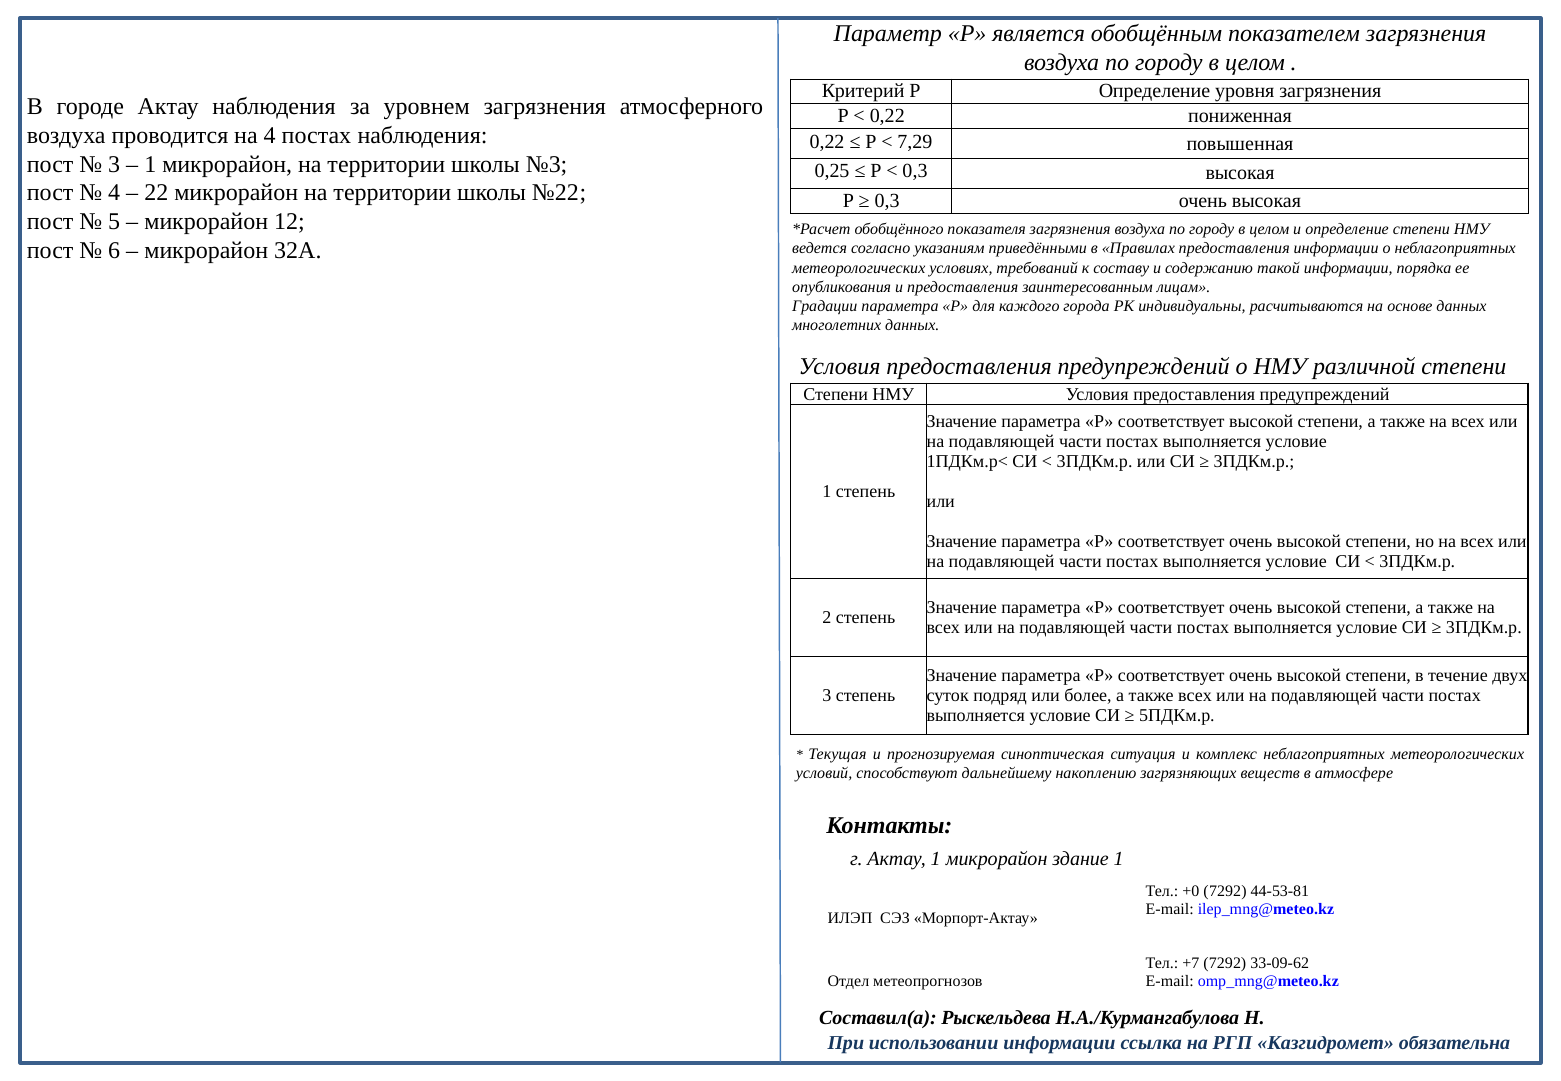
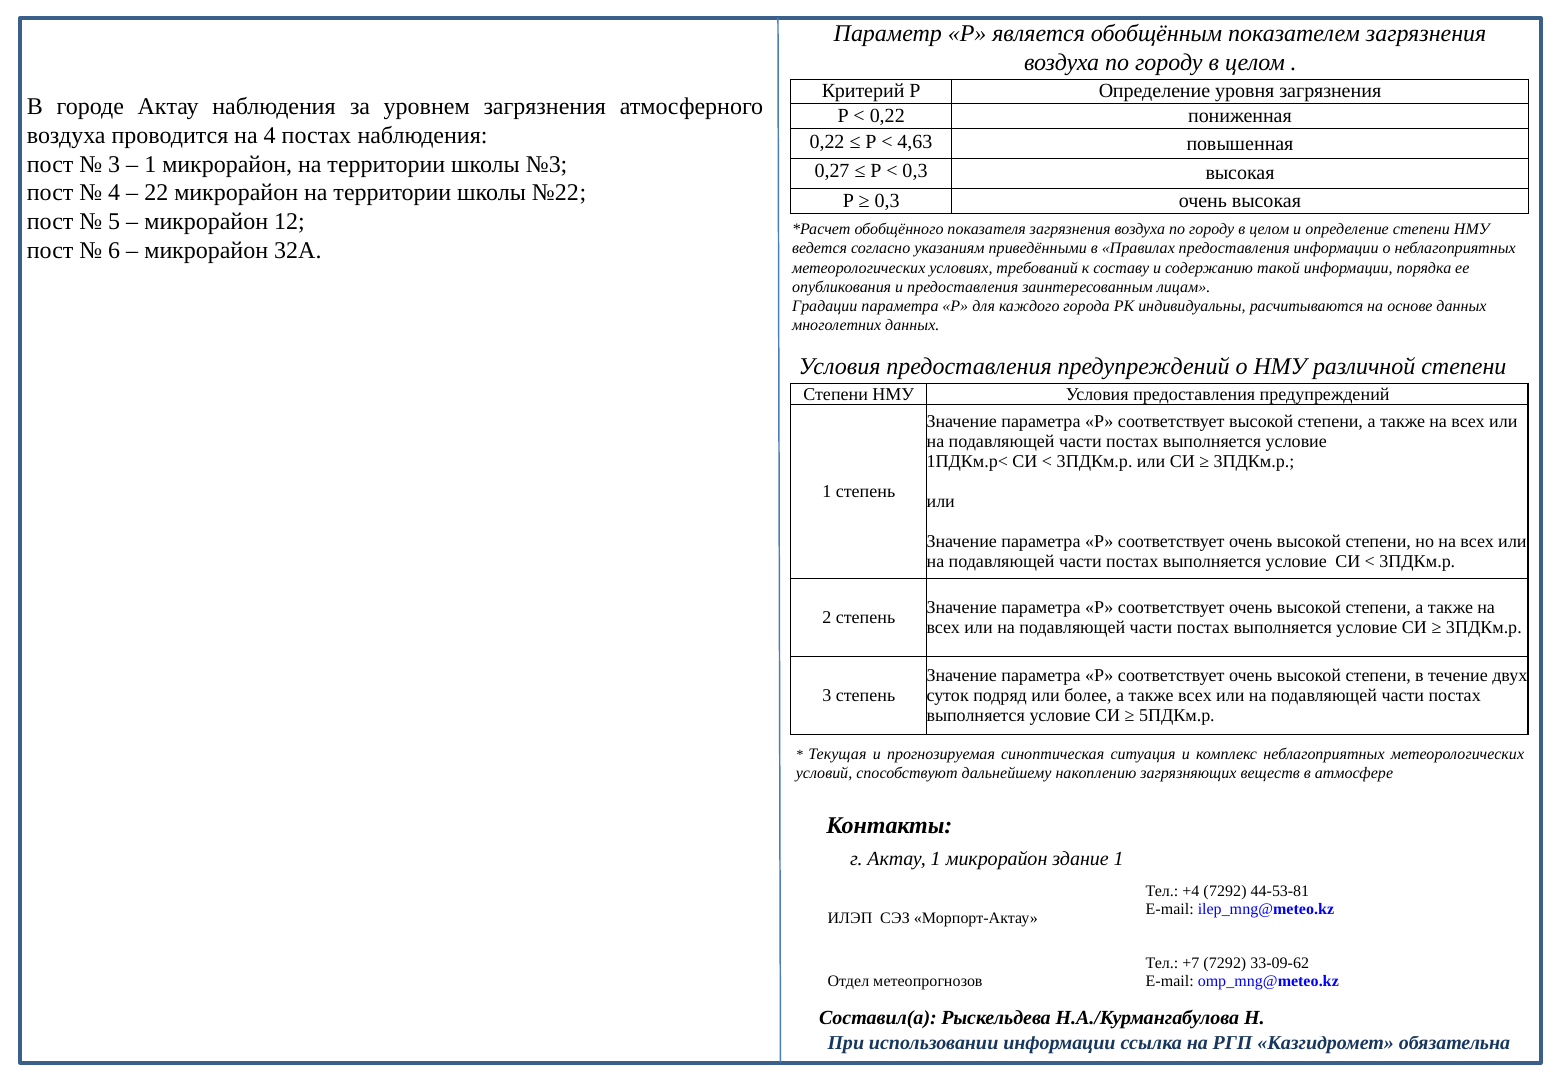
7,29: 7,29 -> 4,63 (915, 142)
0,25: 0,25 -> 0,27 (832, 171)
+0: +0 -> +4 (1191, 891)
